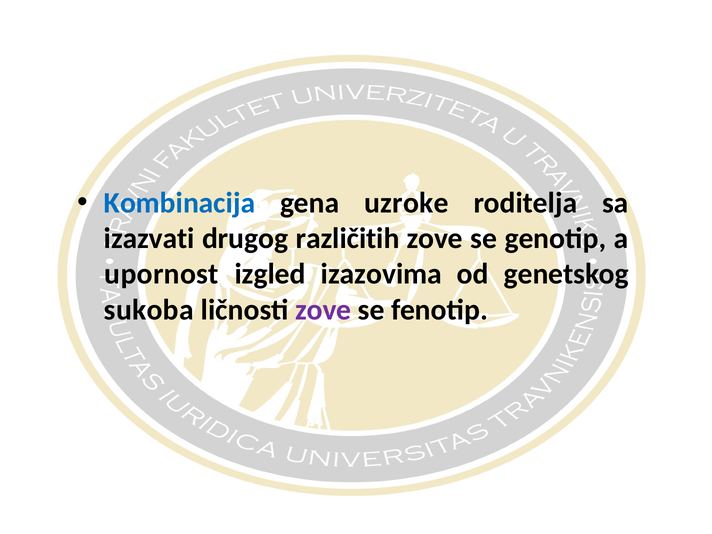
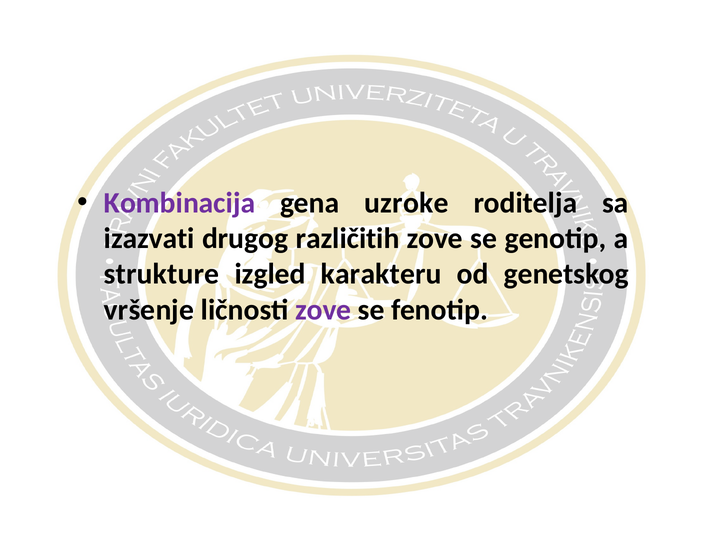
Kombinacija colour: blue -> purple (180, 203)
upornost: upornost -> strukture (162, 274)
izazovima: izazovima -> karakteru (381, 274)
sukoba: sukoba -> vršenje (149, 310)
